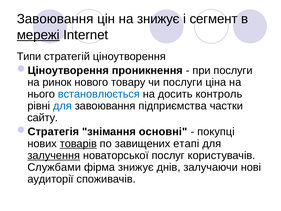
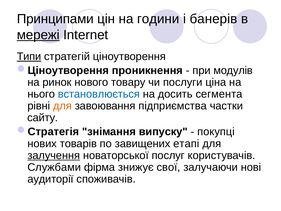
Завоювання: Завоювання -> Принципами (55, 19)
на знижує: знижує -> години (158, 19)
сегмент: сегмент -> банерів (213, 19)
Типи underline: none -> present (29, 56)
при послуги: послуги -> модулів (233, 70)
контроль: контроль -> сегмента (219, 94)
для colour: blue -> orange (62, 106)
основні: основні -> випуску (163, 132)
товарів underline: present -> none (78, 143)
днів: днів -> свої (169, 167)
